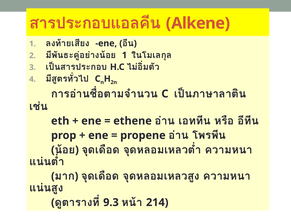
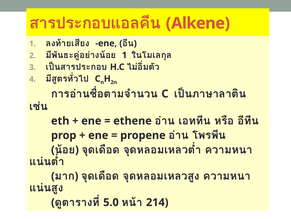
9.3: 9.3 -> 5.0 (111, 202)
